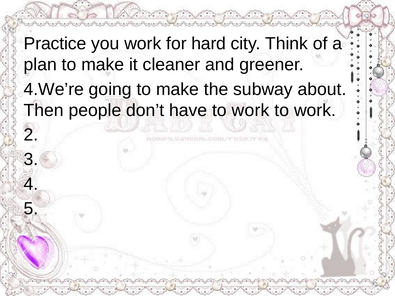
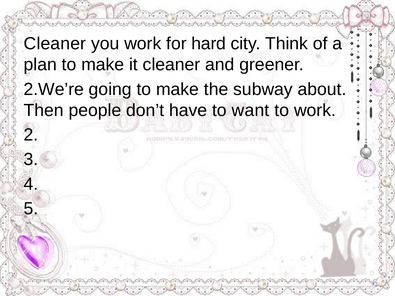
Practice: Practice -> Cleaner (55, 44)
4.We’re: 4.We’re -> 2.We’re (54, 89)
have to work: work -> want (251, 110)
